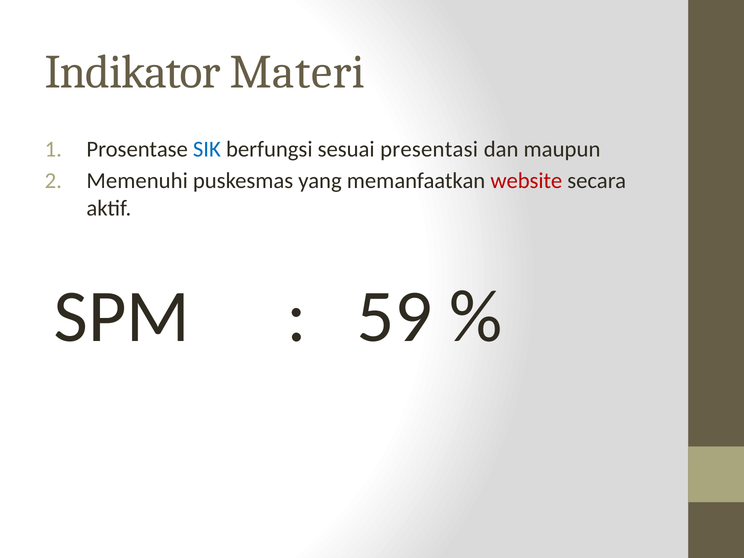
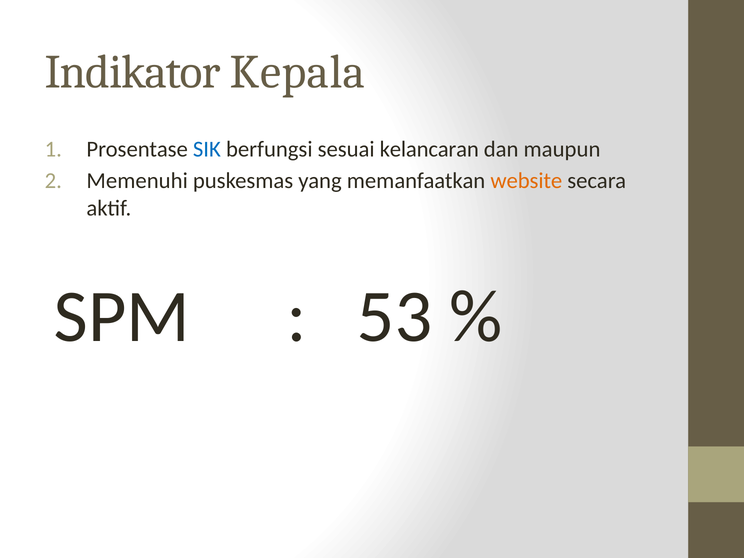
Materi: Materi -> Kepala (297, 72)
presentasi: presentasi -> kelancaran (429, 149)
website colour: red -> orange (526, 181)
59: 59 -> 53 (395, 317)
